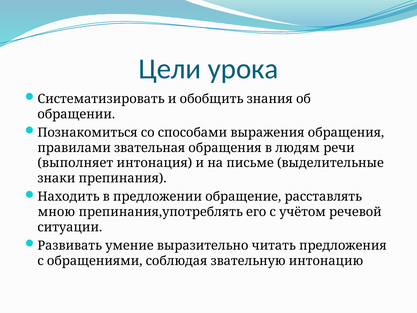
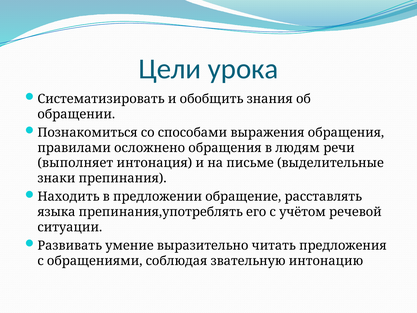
звательная: звательная -> осложнено (150, 148)
мною: мною -> языка (56, 212)
